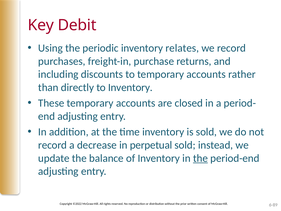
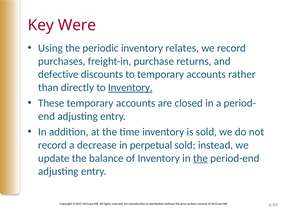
Debit: Debit -> Were (77, 25)
including: including -> defective (58, 74)
Inventory underline: none -> present (130, 87)
